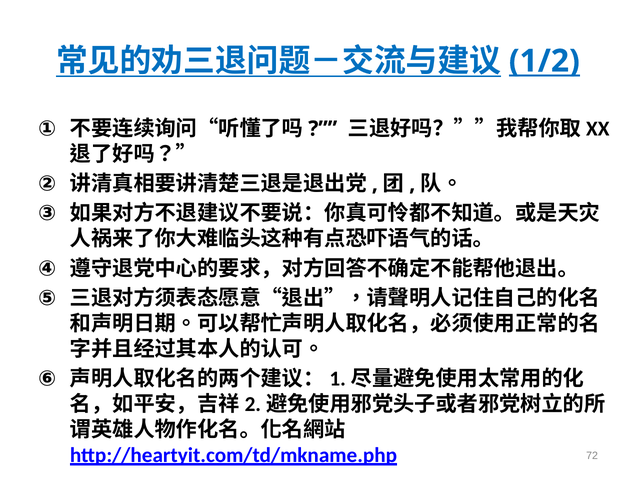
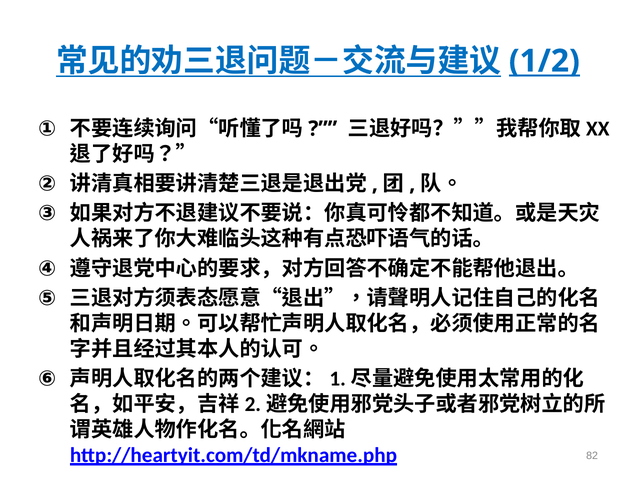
72: 72 -> 82 (592, 456)
